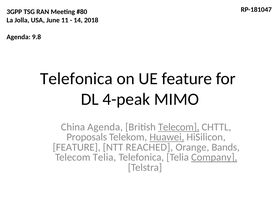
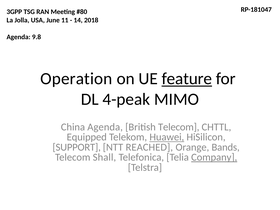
Telefonica: Telefonica -> Operation (76, 79)
feature underline: none -> present (187, 79)
Telecom underline: present -> none (179, 127)
Proposals: Proposals -> Equipped (87, 137)
FEATURE: FEATURE -> SUPPORT (77, 147)
Telecom Telia: Telia -> Shall (104, 157)
